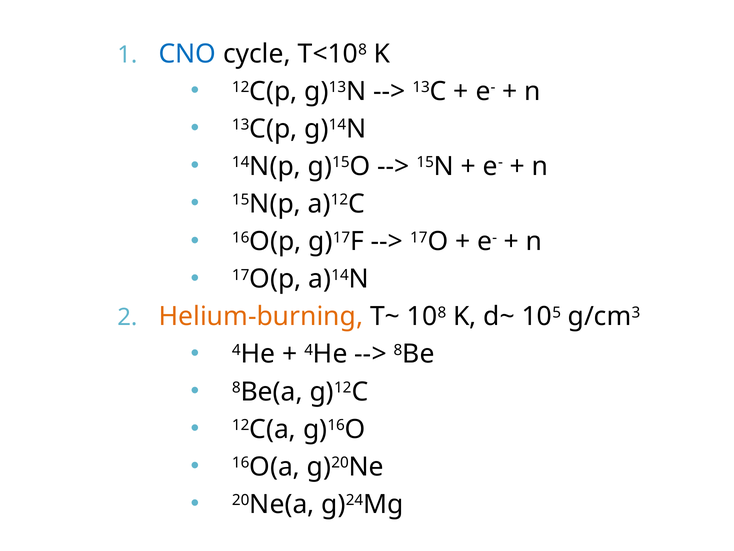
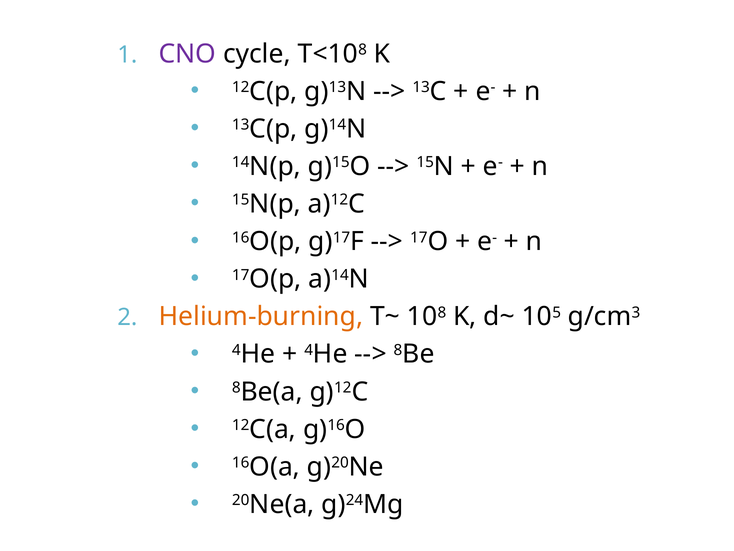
CNO colour: blue -> purple (187, 54)
